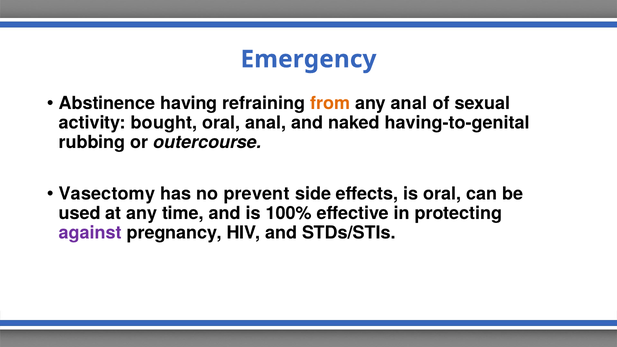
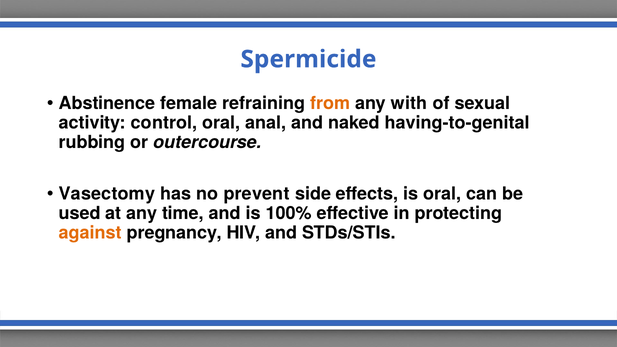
Emergency: Emergency -> Spermicide (308, 59)
having: having -> female (189, 103)
any anal: anal -> with (409, 103)
bought: bought -> control (164, 123)
against colour: purple -> orange (90, 233)
